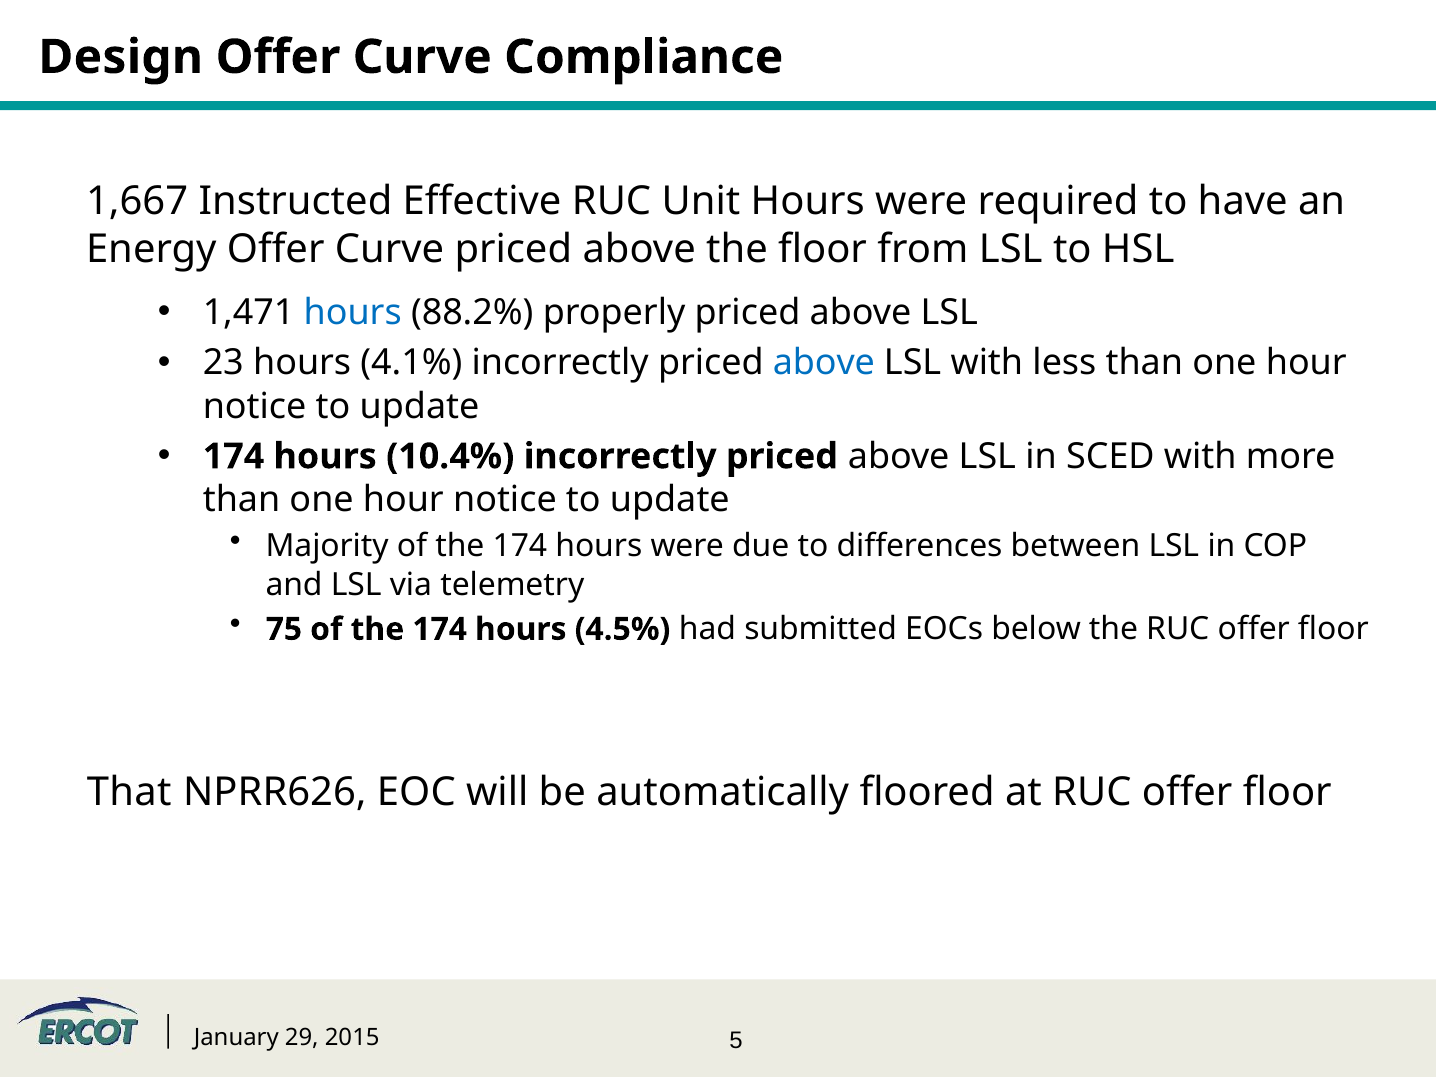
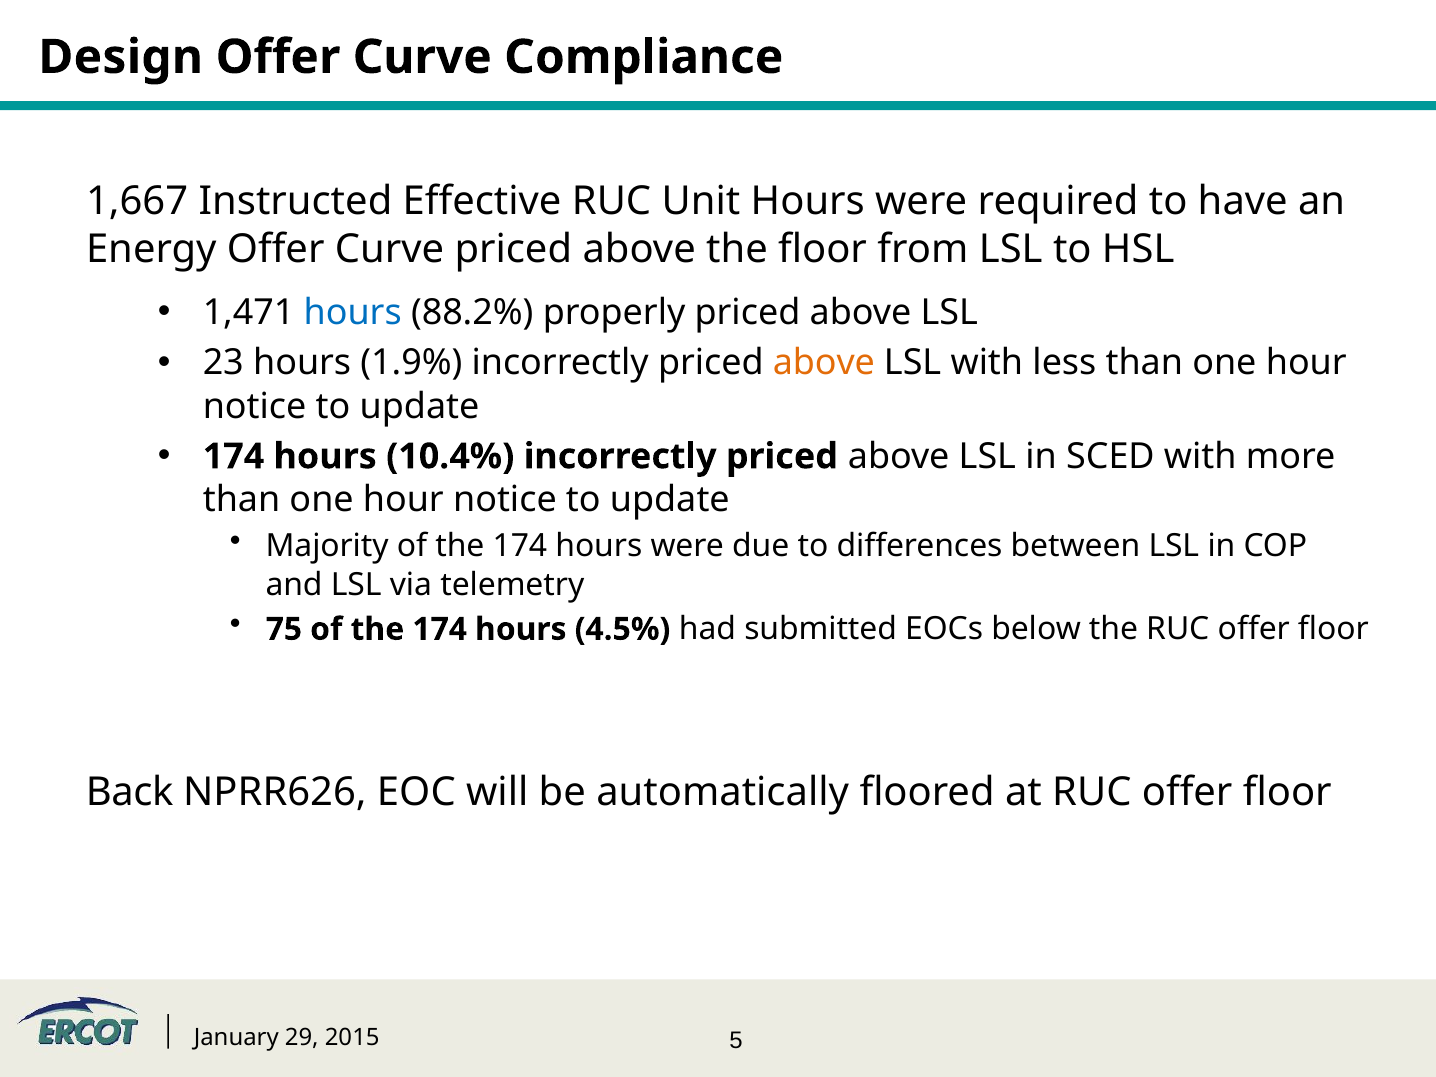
4.1%: 4.1% -> 1.9% (411, 363)
above colour: blue -> orange (824, 363)
That: That -> Back (130, 793)
